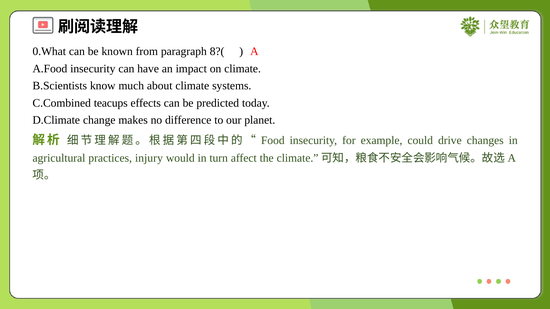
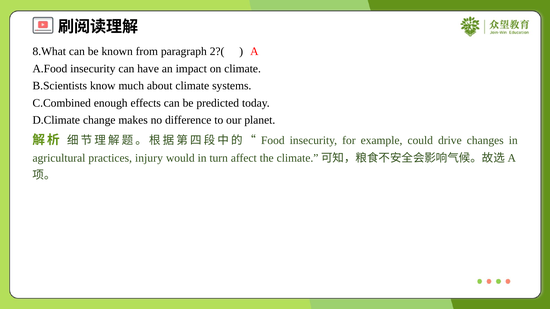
0.What: 0.What -> 8.What (49, 52)
8?(: 8?( -> 2?( (217, 52)
teacups: teacups -> enough (111, 103)
